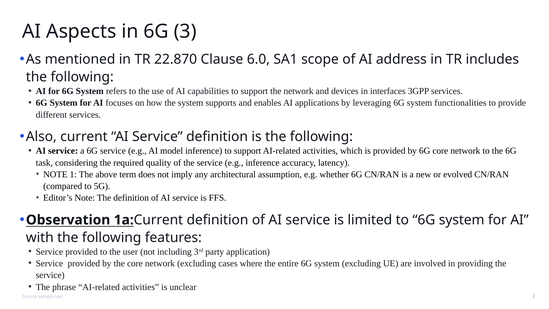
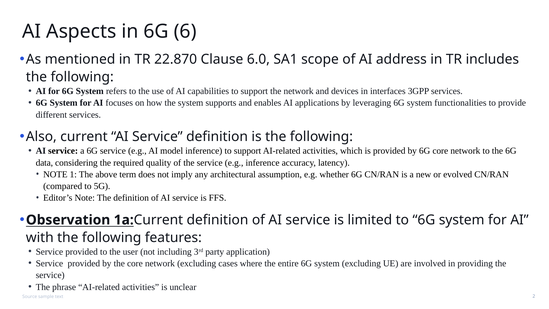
3: 3 -> 6 (185, 31)
task: task -> data (44, 163)
